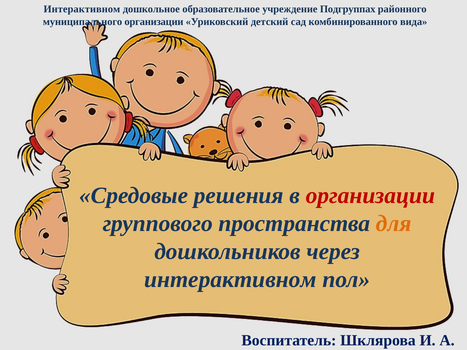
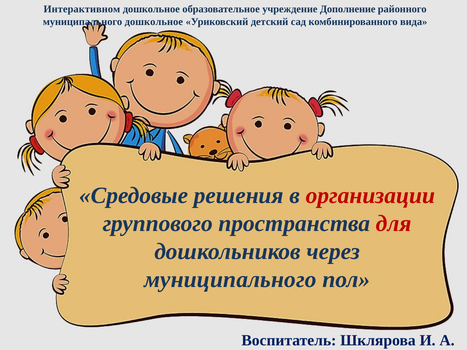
Подгруппах: Подгруппах -> Дополнение (348, 9)
муниципального организации: организации -> дошкольное (154, 22)
для colour: orange -> red (394, 224)
интерактивном: интерактивном -> муниципального (230, 280)
